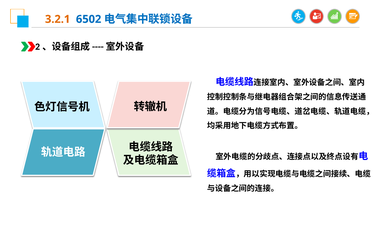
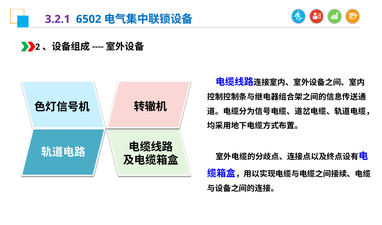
3.2.1 colour: orange -> purple (58, 19)
